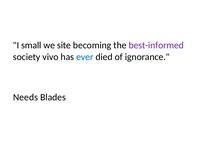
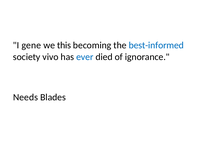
small: small -> gene (31, 45)
site: site -> this (64, 45)
best-informed colour: purple -> blue (156, 45)
